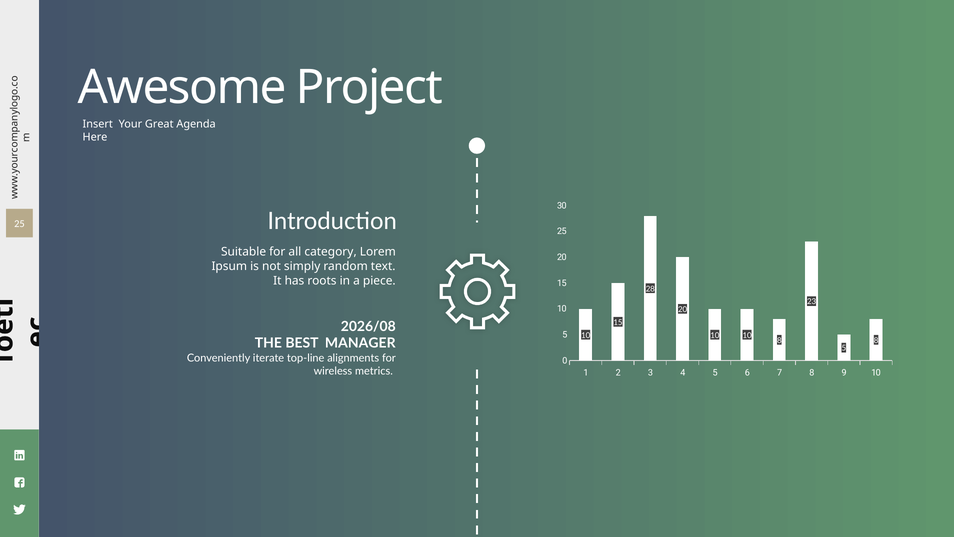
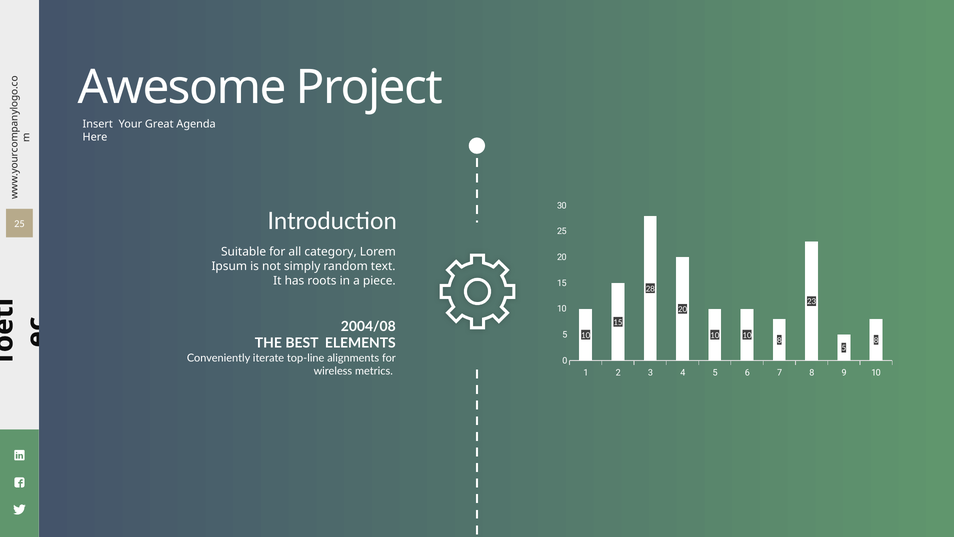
2026/08: 2026/08 -> 2004/08 (368, 326)
MANAGER: MANAGER -> ELEMENTS (360, 343)
